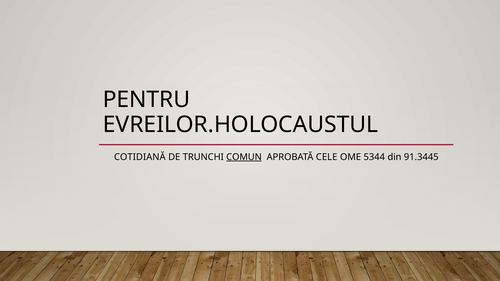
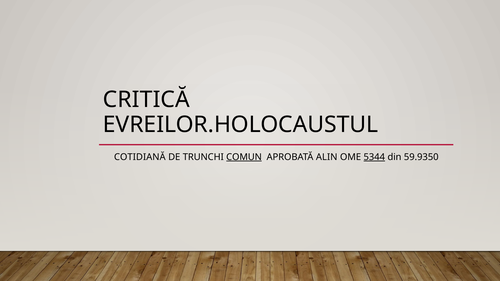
PENTRU: PENTRU -> CRITICĂ (146, 100)
CELE: CELE -> ALIN (327, 157)
5344 underline: none -> present (374, 157)
91.3445: 91.3445 -> 59.9350 (421, 157)
